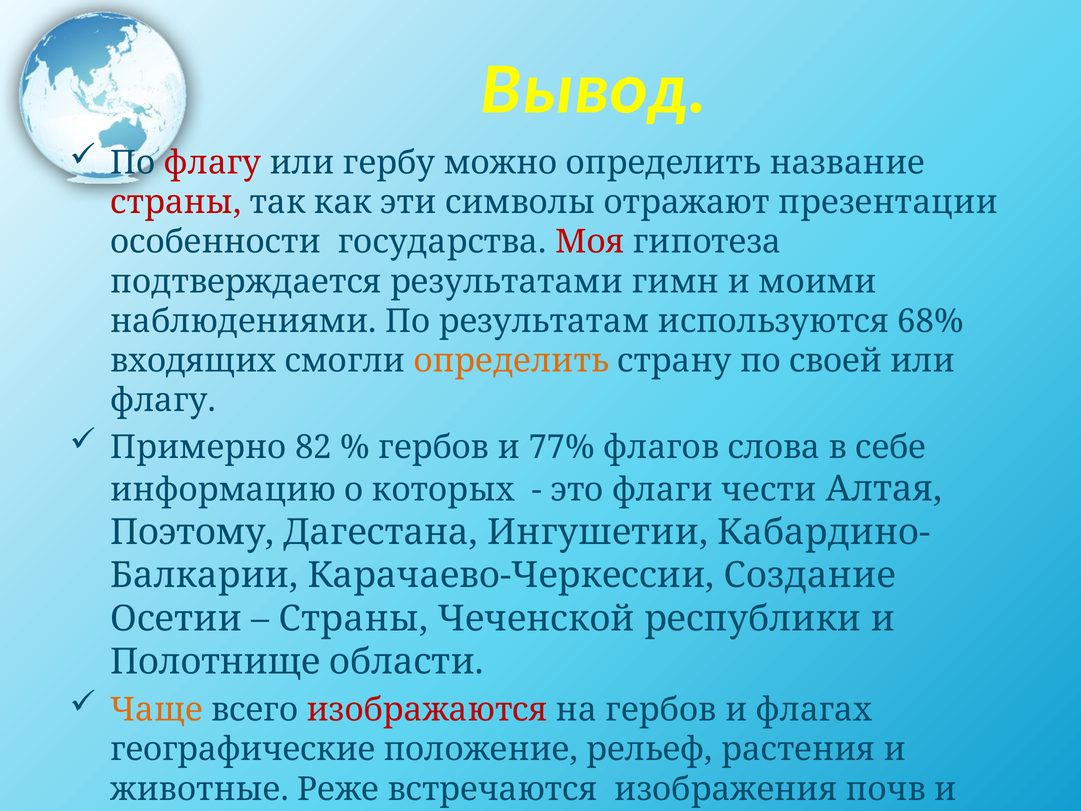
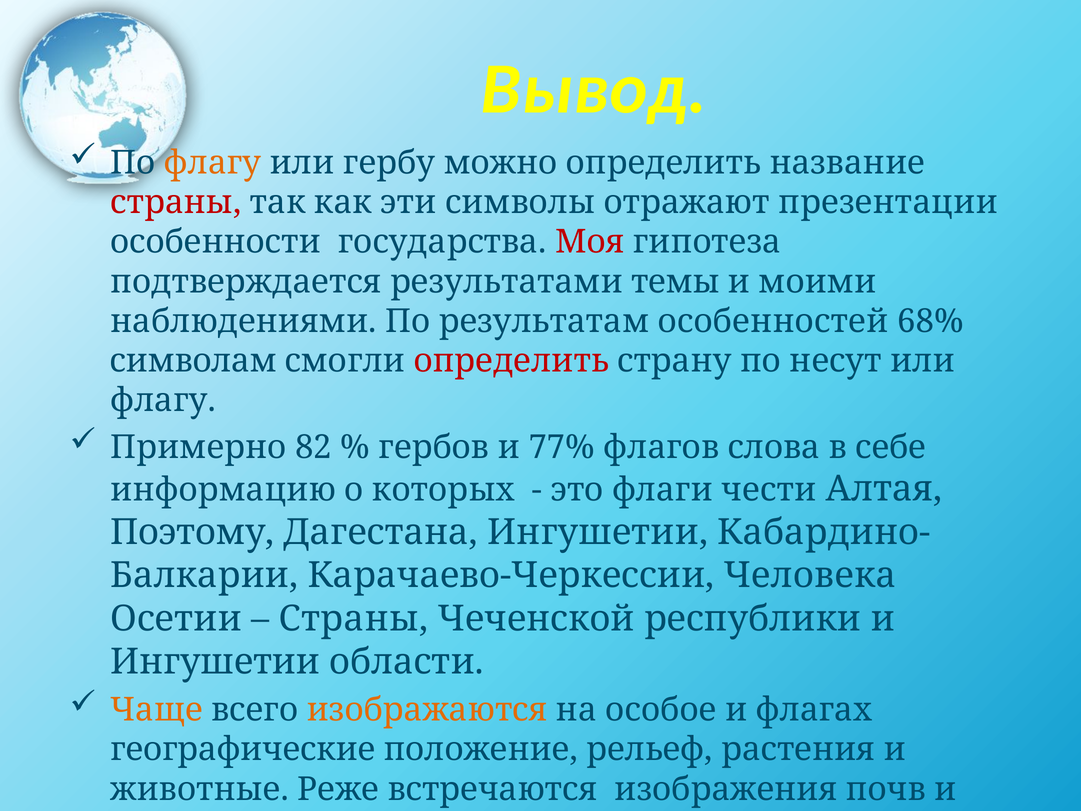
флагу colour: red -> orange (213, 163)
гимн: гимн -> темы (675, 282)
результатам используются: используются -> особенностей (773, 321)
входящих: входящих -> символам (193, 361)
определить colour: orange -> red (511, 361)
своей: своей -> несут (836, 361)
Создание: Создание -> Человека (810, 575)
Полотнище: Полотнище -> Ингушетии (215, 662)
изображаются colour: red -> orange (427, 710)
на гербов: гербов -> особое (661, 710)
